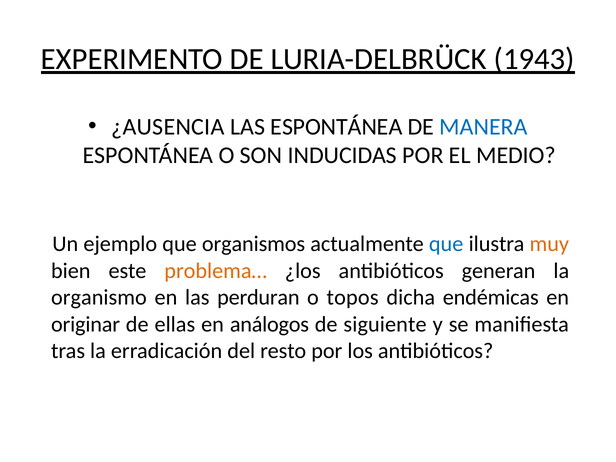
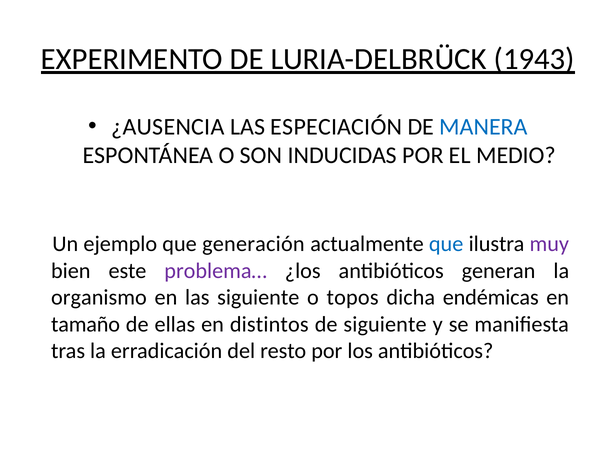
LAS ESPONTÁNEA: ESPONTÁNEA -> ESPECIACIÓN (336, 127)
organismos: organismos -> generación (253, 244)
muy colour: orange -> purple (549, 244)
problema… colour: orange -> purple (216, 271)
las perduran: perduran -> siguiente (258, 297)
originar: originar -> tamaño (86, 324)
análogos: análogos -> distintos (269, 324)
